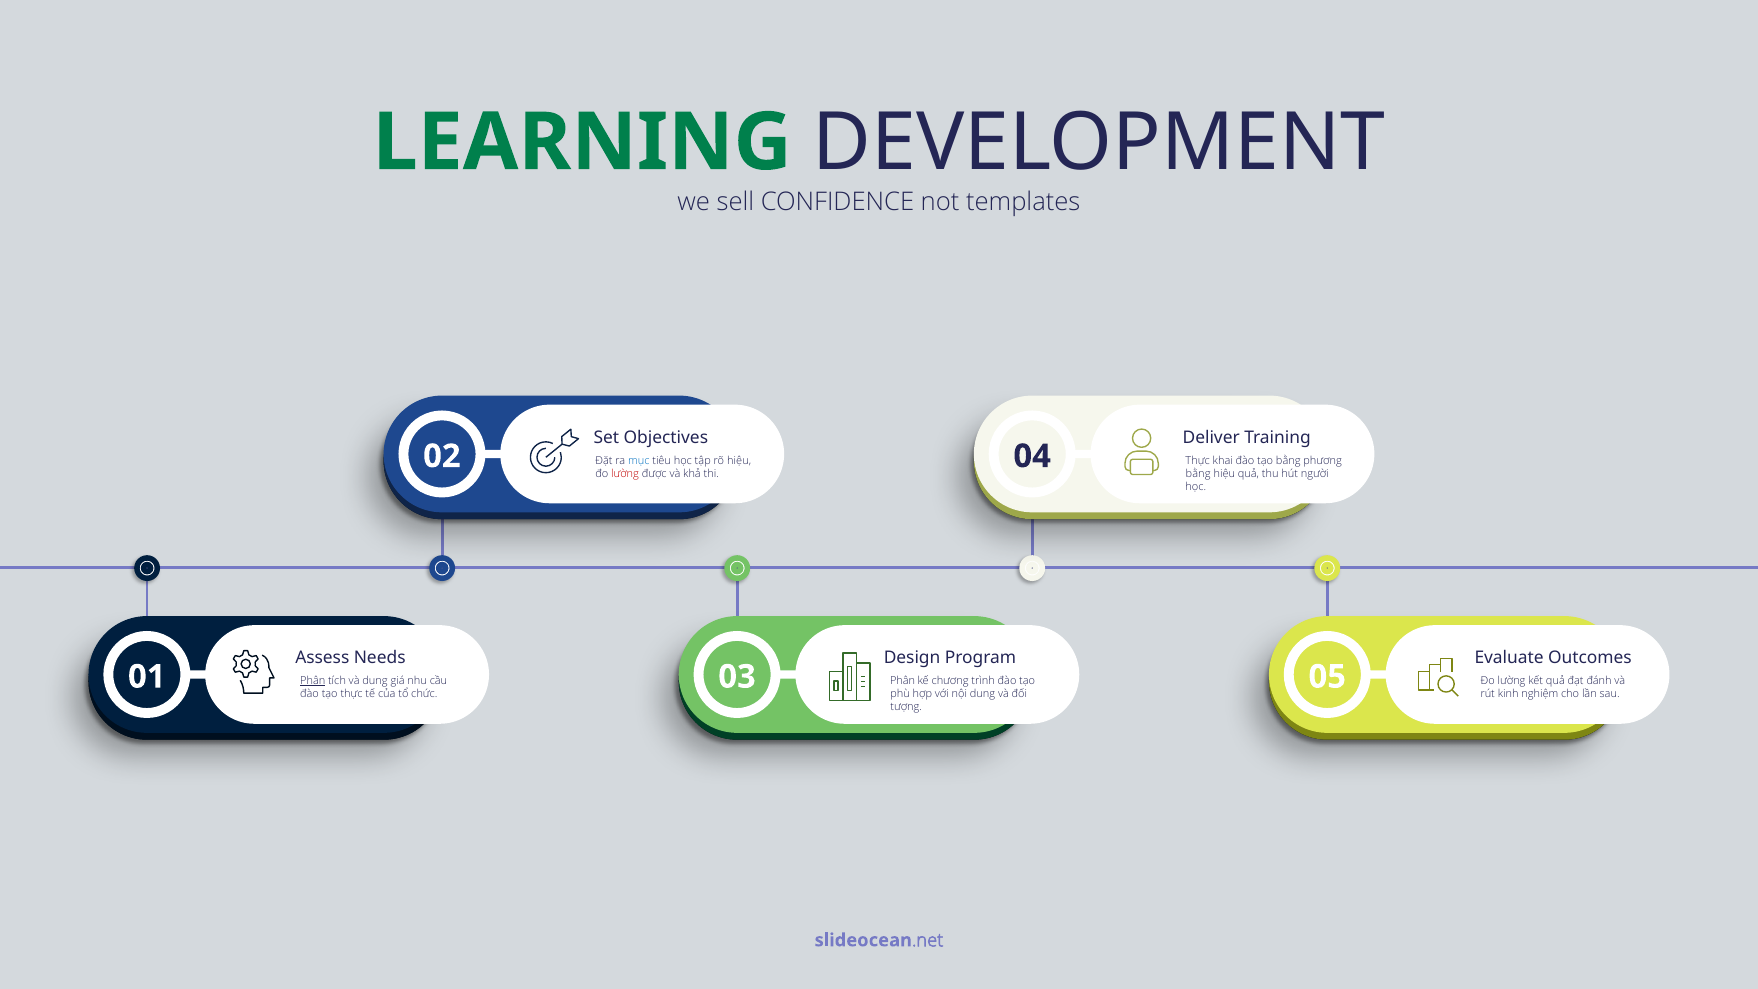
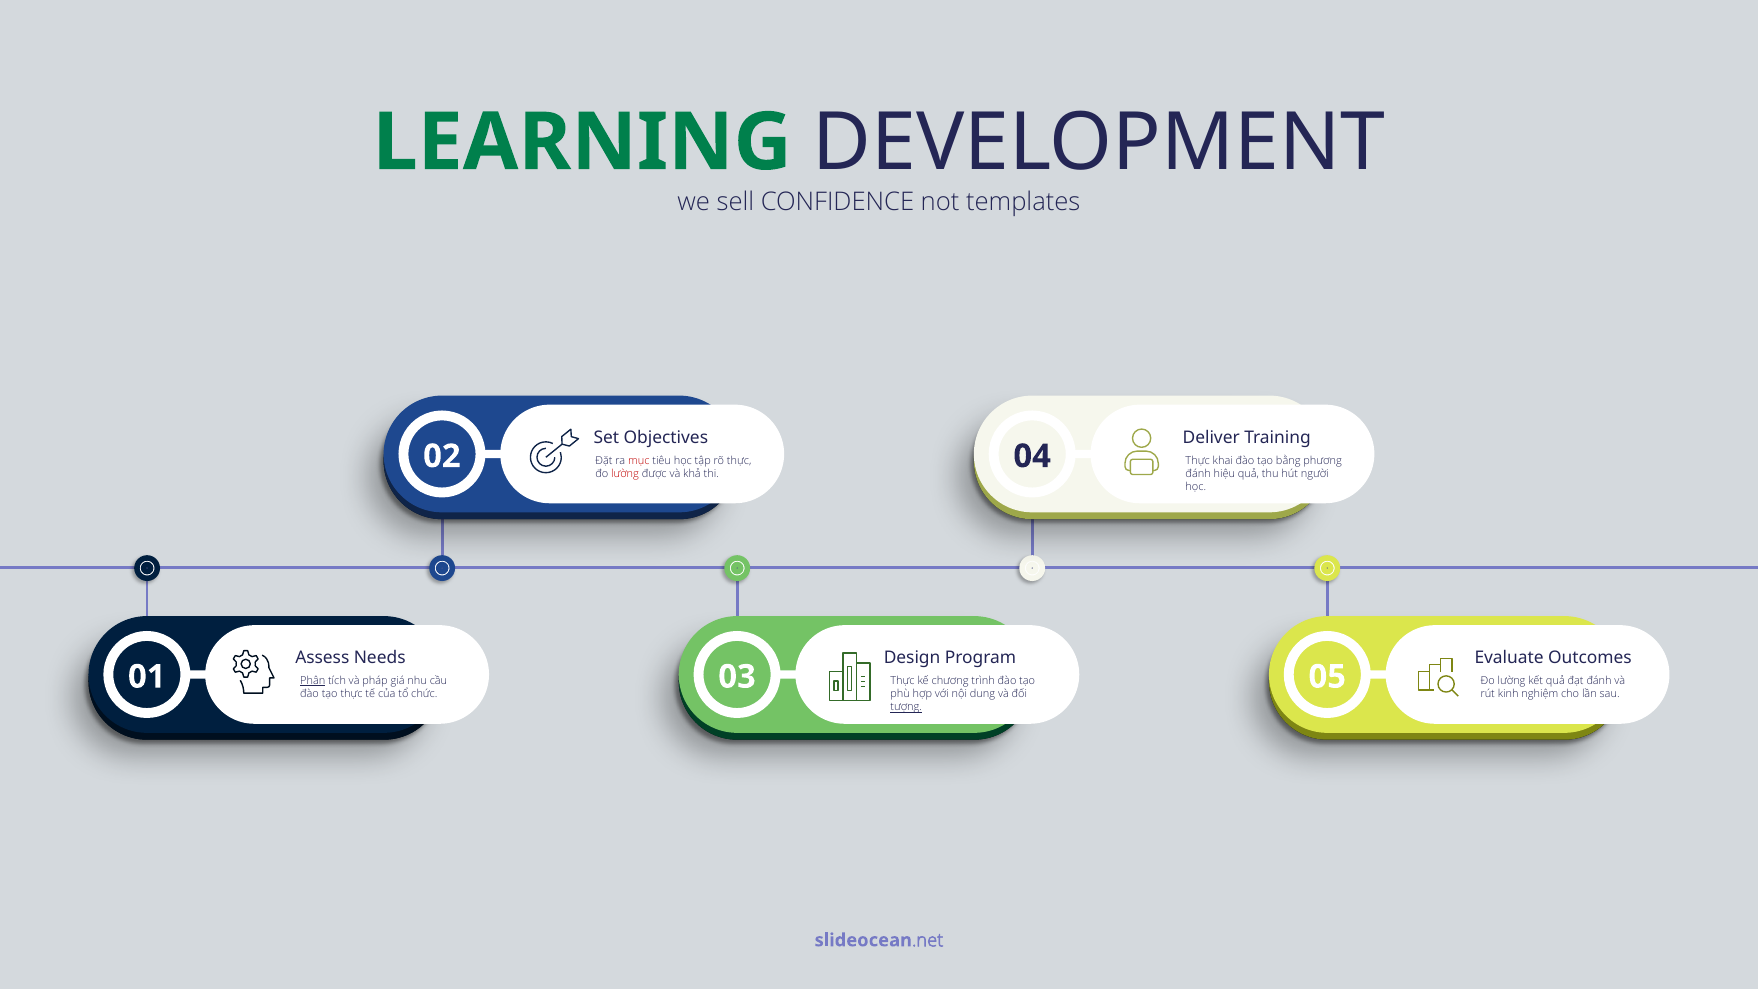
mục colour: blue -> red (639, 460)
rõ hiệu: hiệu -> thực (739, 460)
bằng: bằng -> đánh (1198, 474)
và dung: dung -> pháp (375, 681)
Phân: Phân -> Thực (903, 681)
tượng underline: none -> present (906, 707)
